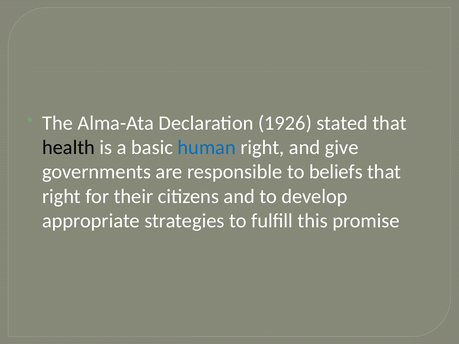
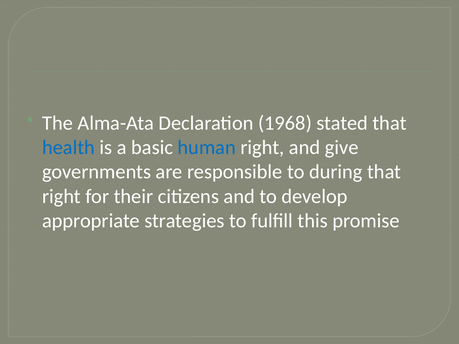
1926: 1926 -> 1968 (285, 123)
health colour: black -> blue (69, 148)
beliefs: beliefs -> during (336, 172)
